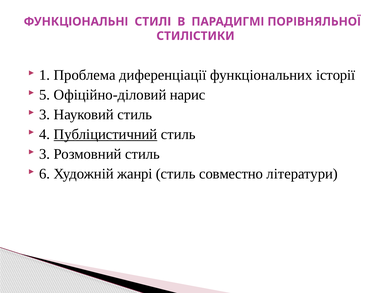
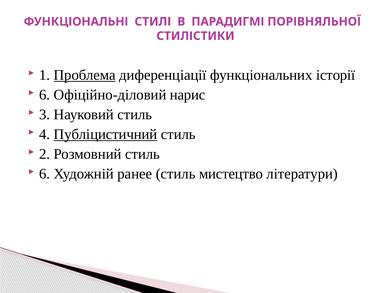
Проблема underline: none -> present (85, 75)
5: 5 -> 6 (45, 95)
3: 3 -> 2 (45, 154)
жанрі: жанрі -> ранее (135, 174)
совместно: совместно -> мистецтво (231, 174)
